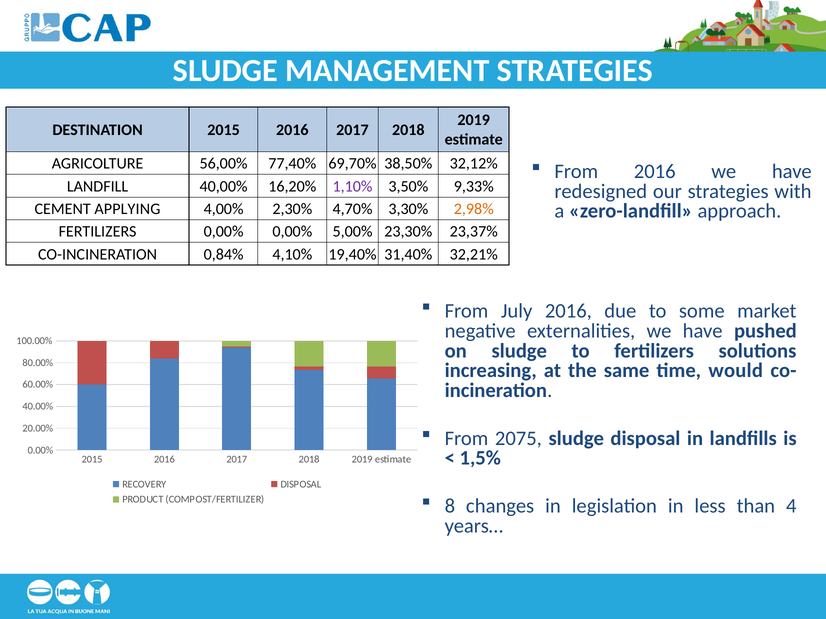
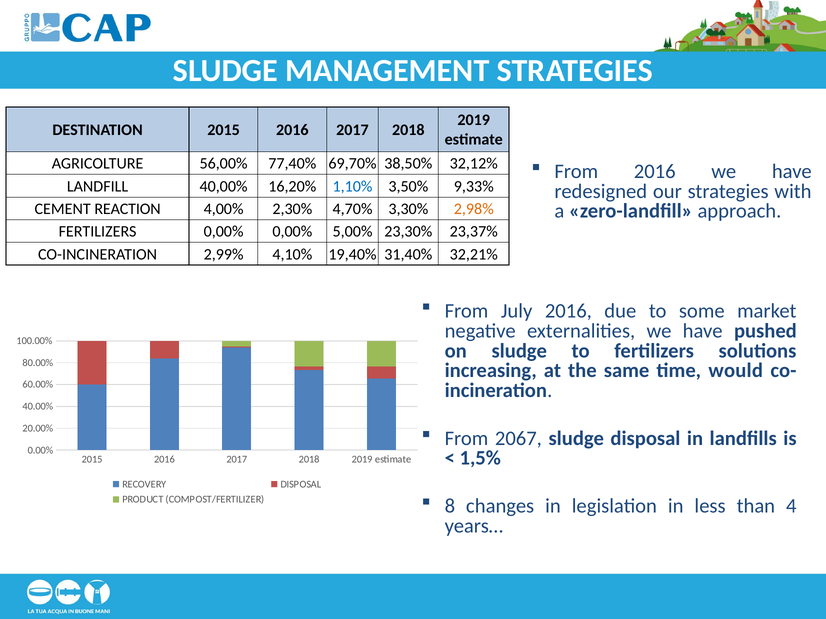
1,10% colour: purple -> blue (353, 186)
APPLYING: APPLYING -> REACTION (128, 209)
0,84%: 0,84% -> 2,99% (224, 255)
2075: 2075 -> 2067 (518, 439)
